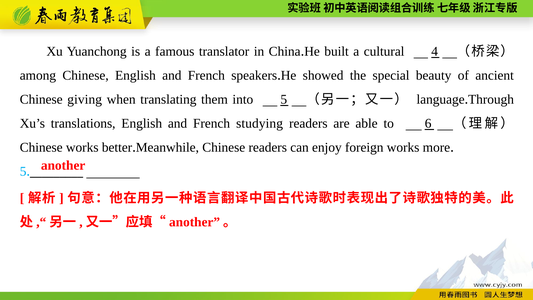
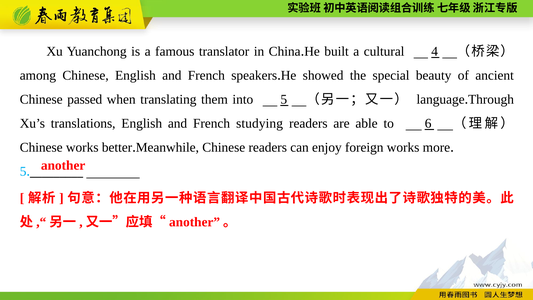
giving: giving -> passed (85, 100)
